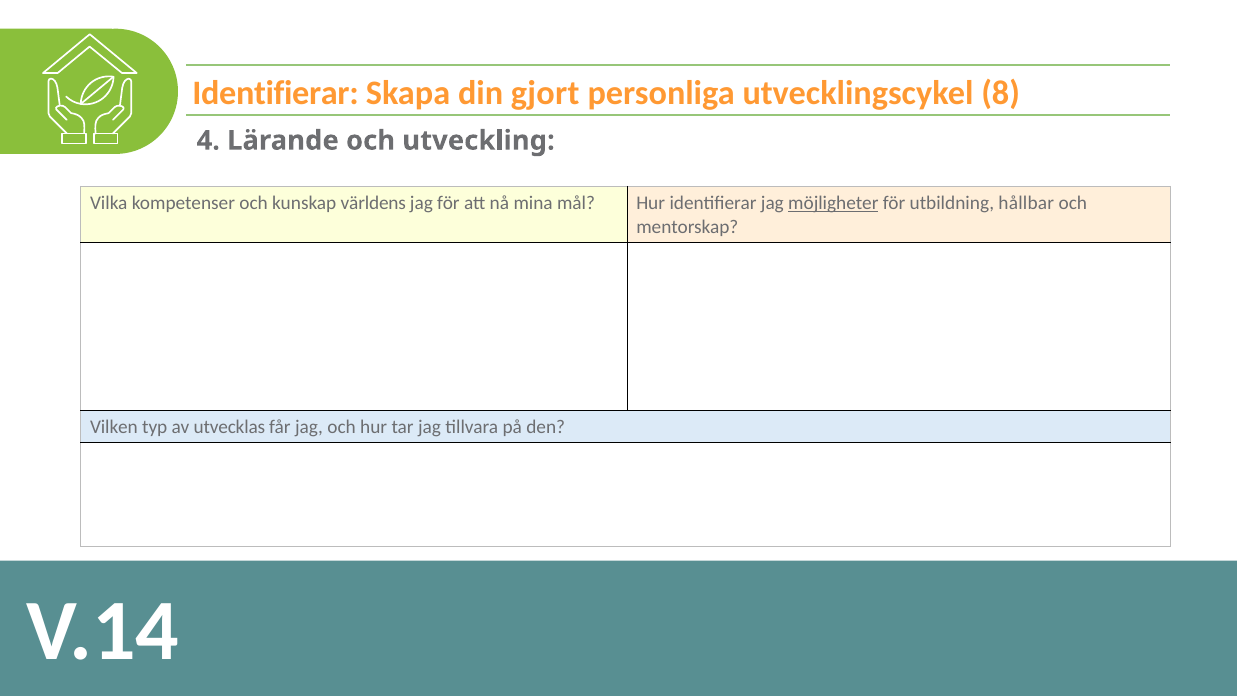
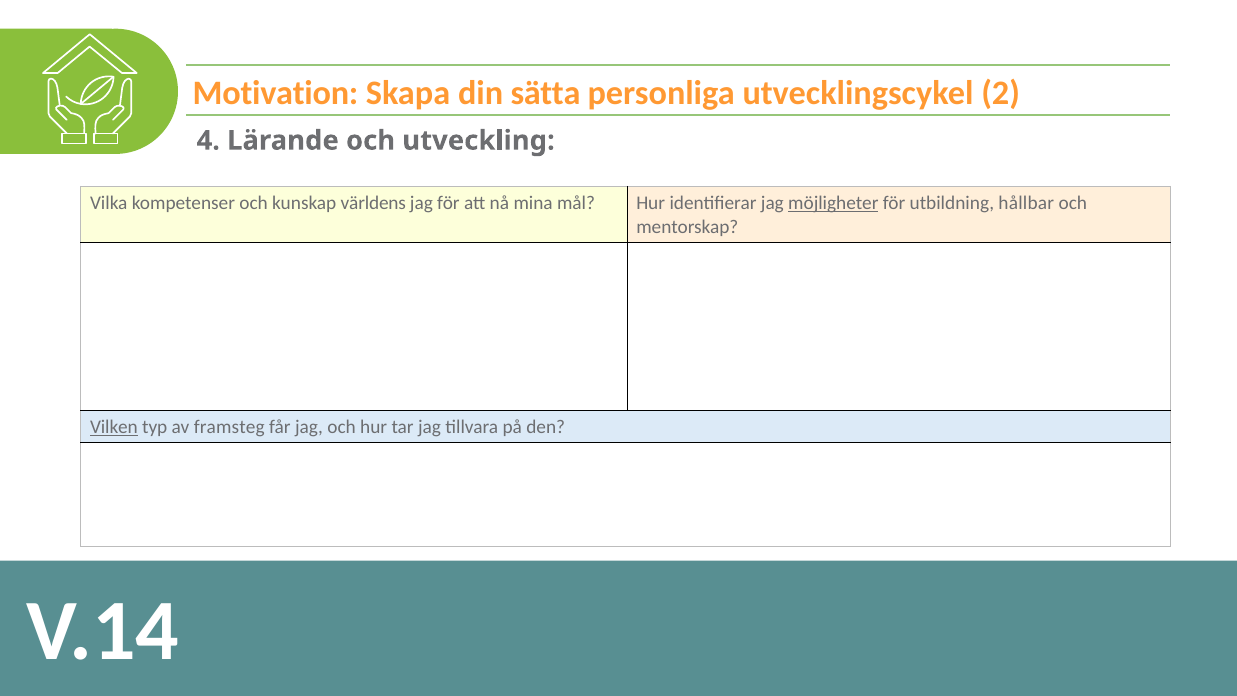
Identifierar: Identifierar -> Motivation (276, 93)
gjort: gjort -> sätta (546, 93)
8: 8 -> 2 (1001, 93)
Vilken underline: none -> present (114, 427)
utvecklas: utvecklas -> framsteg (229, 427)
